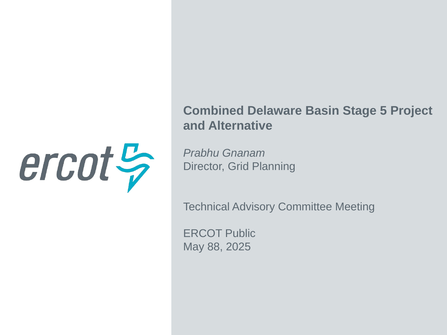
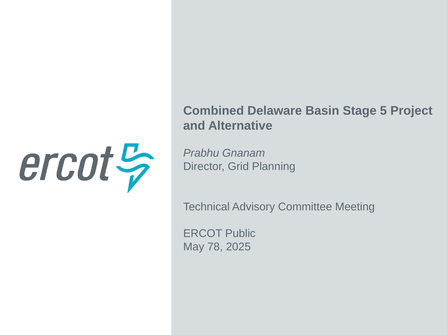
88: 88 -> 78 (215, 247)
